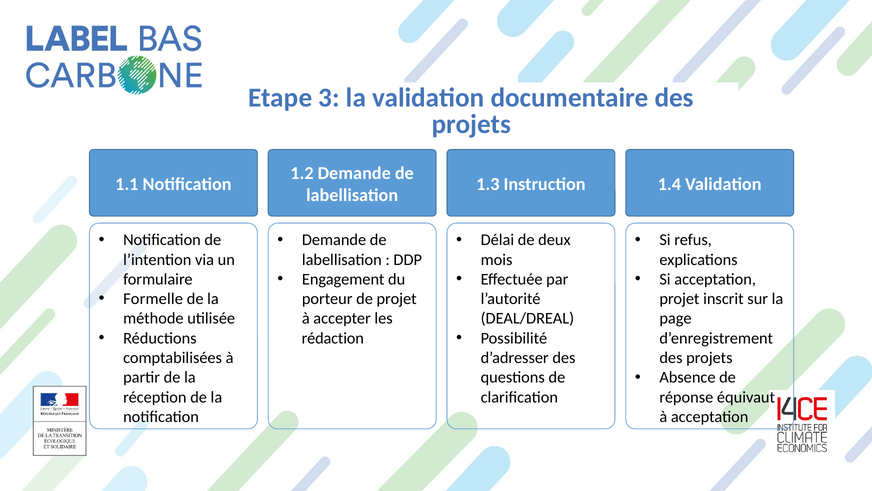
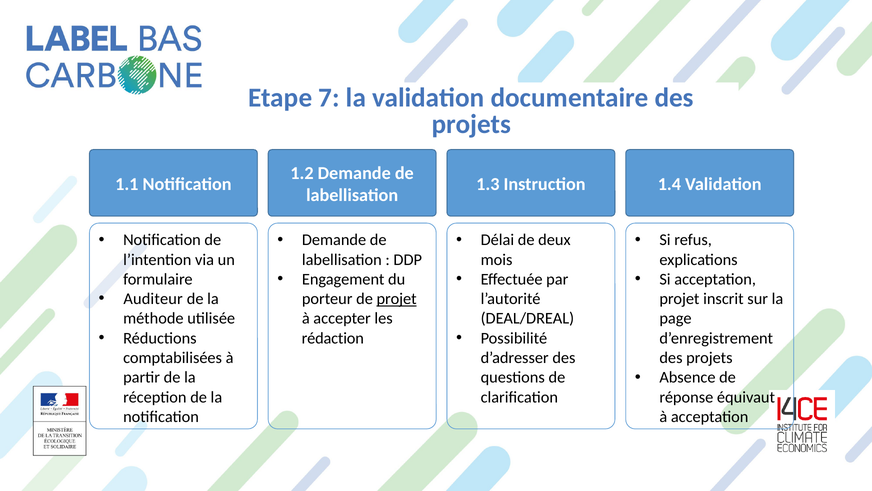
3: 3 -> 7 (329, 98)
Formelle: Formelle -> Auditeur (153, 299)
projet underline: none -> present (397, 299)
